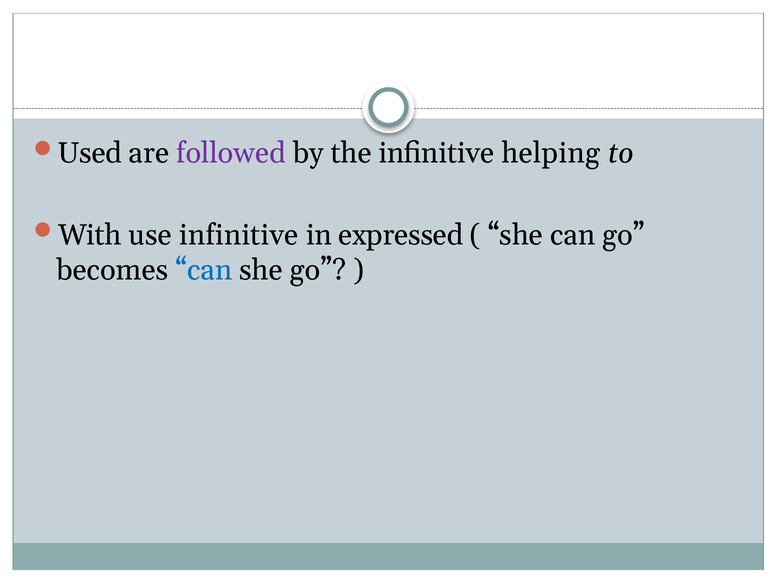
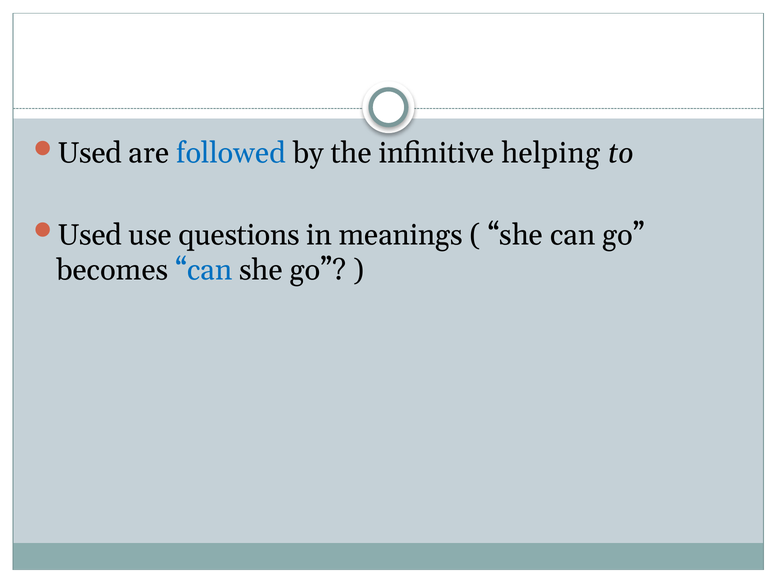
followed colour: purple -> blue (231, 153)
With: With -> Used (90, 235)
use infinitive: infinitive -> questions (239, 235)
expressed: expressed -> meanings (401, 235)
